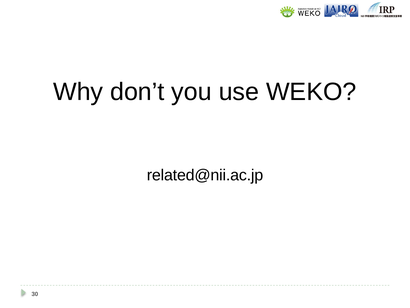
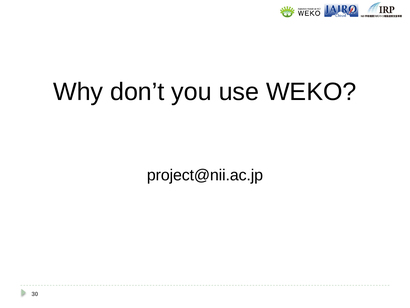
related@nii.ac.jp: related@nii.ac.jp -> project@nii.ac.jp (205, 175)
